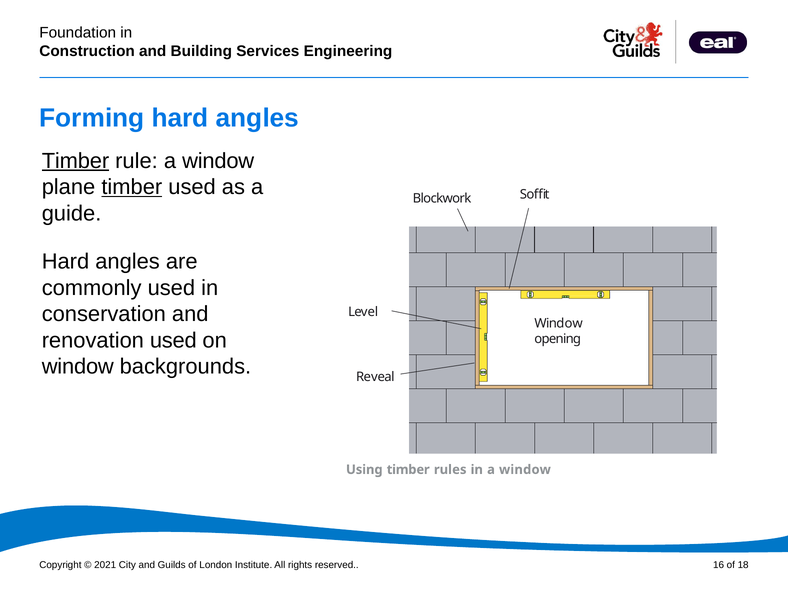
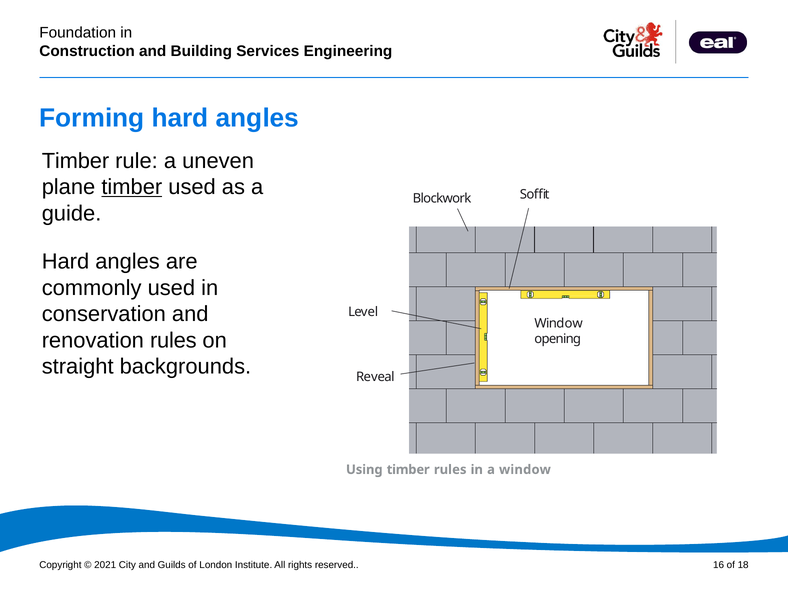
Timber underline: present -> none (75, 161)
rule a window: window -> uneven (218, 161)
renovation used: used -> rules (173, 340)
window: window -> straight (78, 367)
